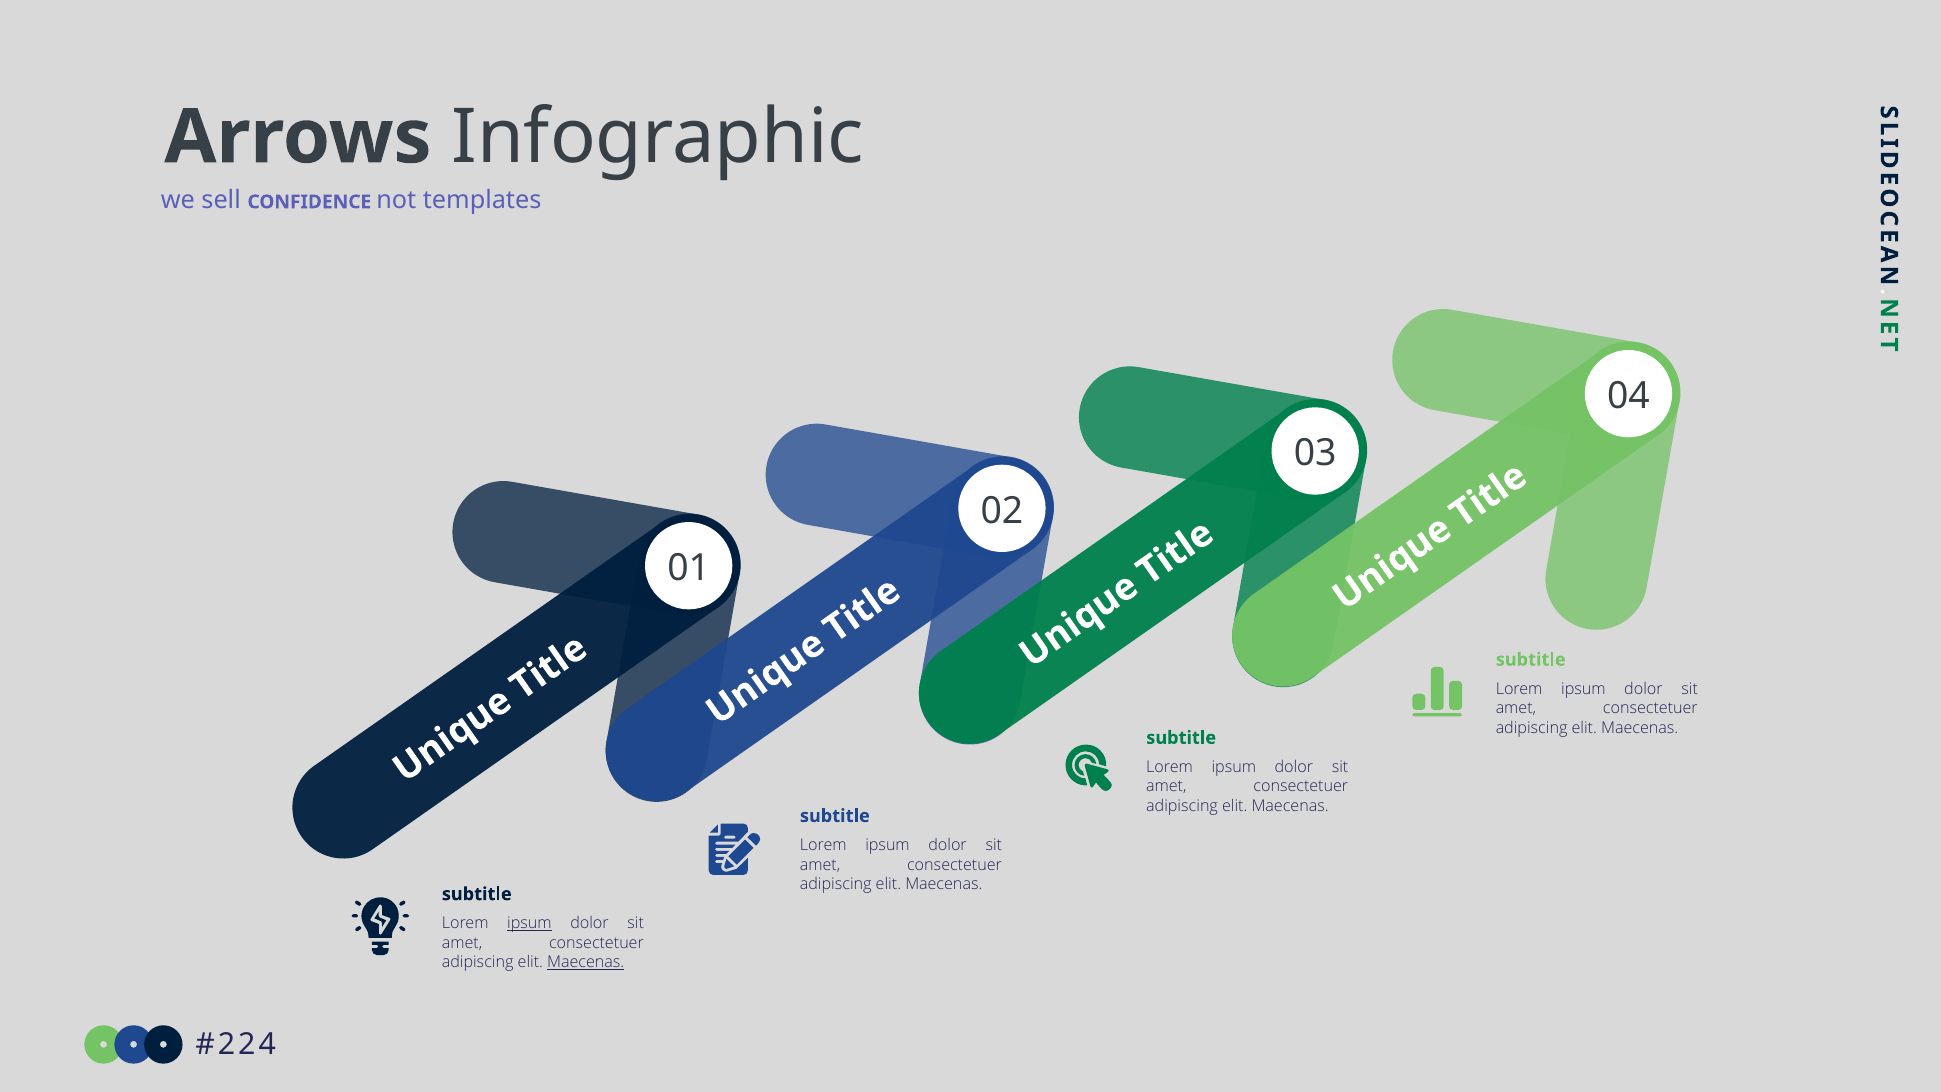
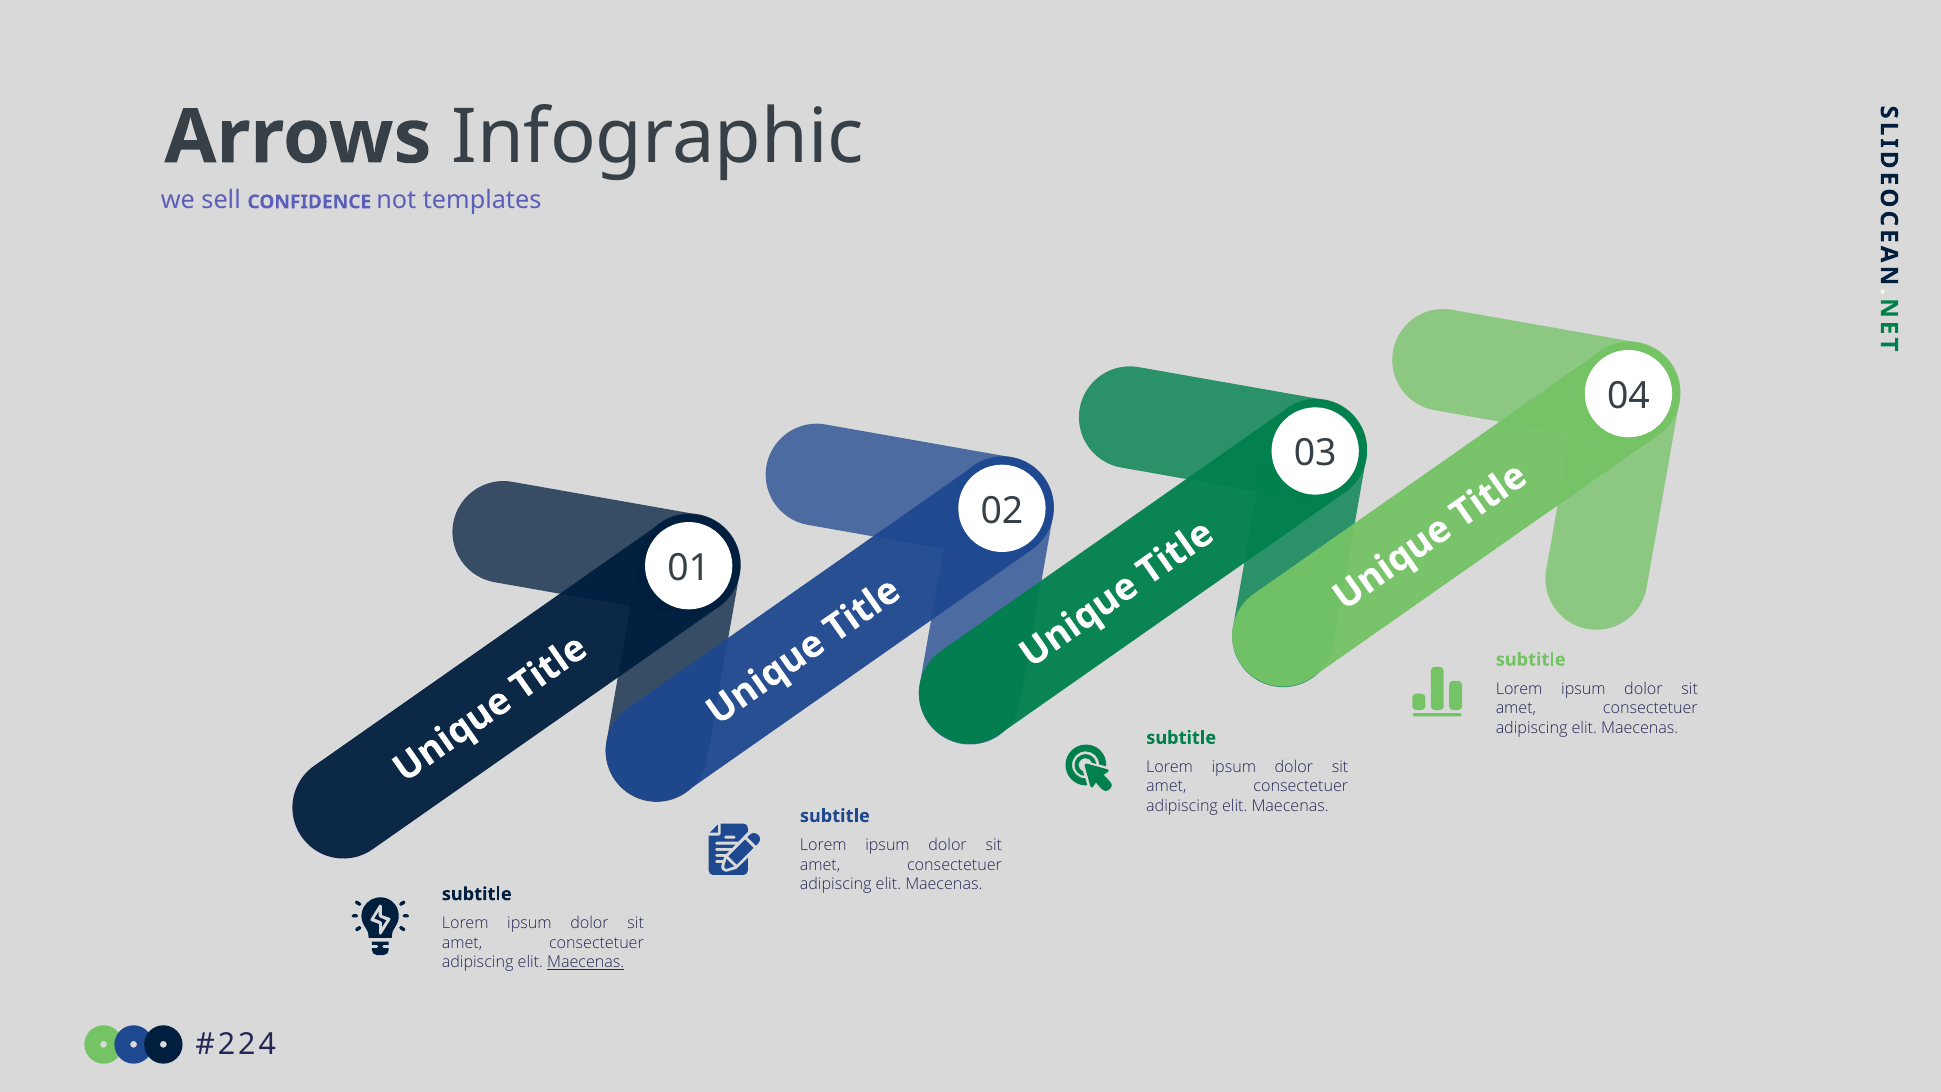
ipsum underline: present -> none (529, 923)
